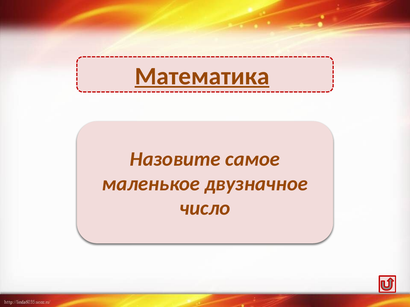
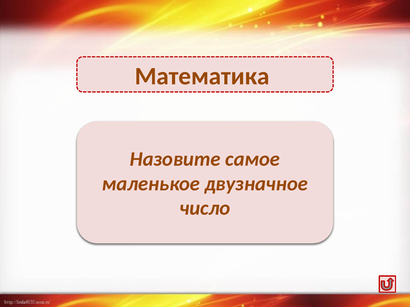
Математика underline: present -> none (202, 76)
